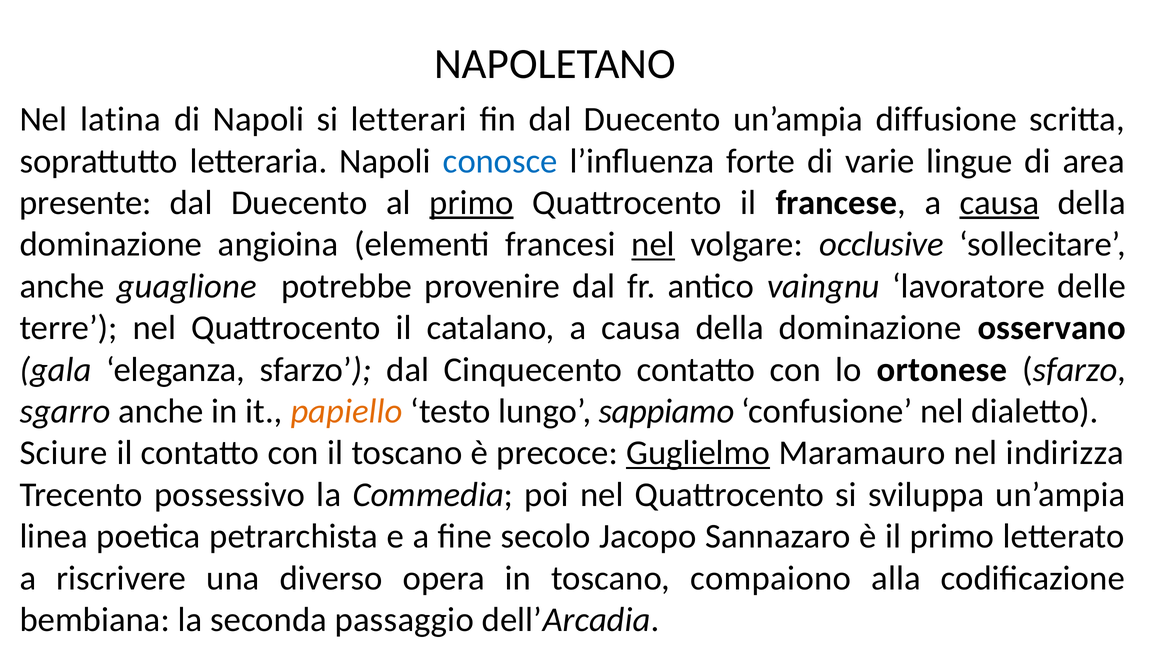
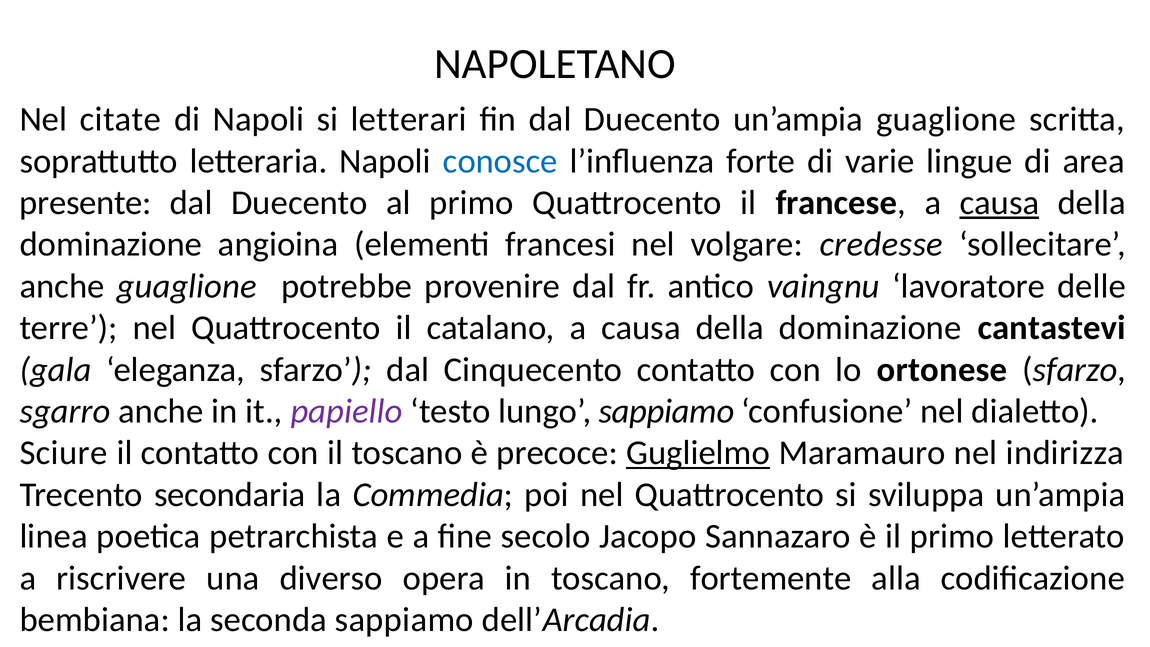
latina: latina -> citate (120, 119)
un’ampia diffusione: diffusione -> guaglione (946, 119)
primo underline: present -> none (471, 203)
nel underline: present -> none (653, 244)
occlusive: occlusive -> credesse (881, 244)
osservano: osservano -> cantastevi (1052, 328)
papiello colour: orange -> purple (346, 411)
possessivo: possessivo -> secondaria (230, 495)
compaiono: compaiono -> fortemente (771, 578)
seconda passaggio: passaggio -> sappiamo (404, 620)
